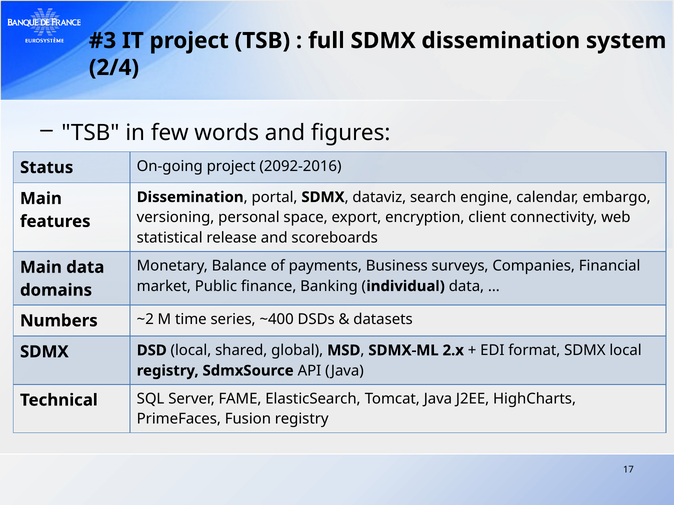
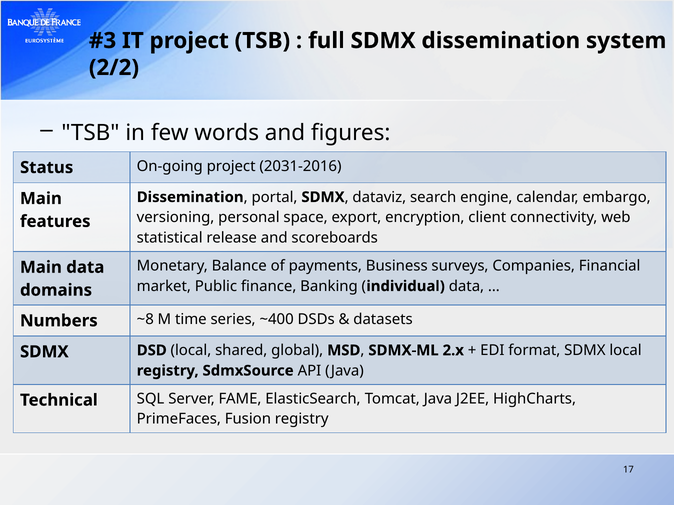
2/4: 2/4 -> 2/2 (114, 68)
2092-2016: 2092-2016 -> 2031-2016 (300, 166)
~2: ~2 -> ~8 (145, 320)
